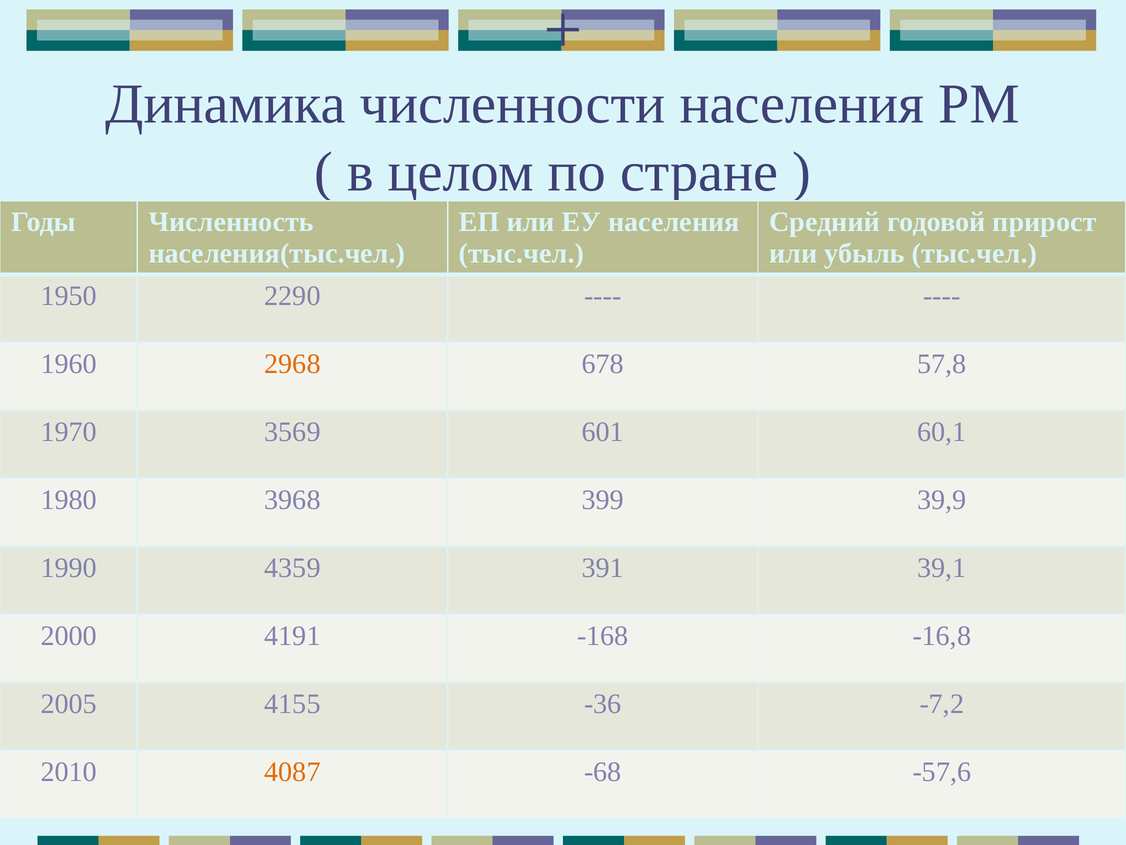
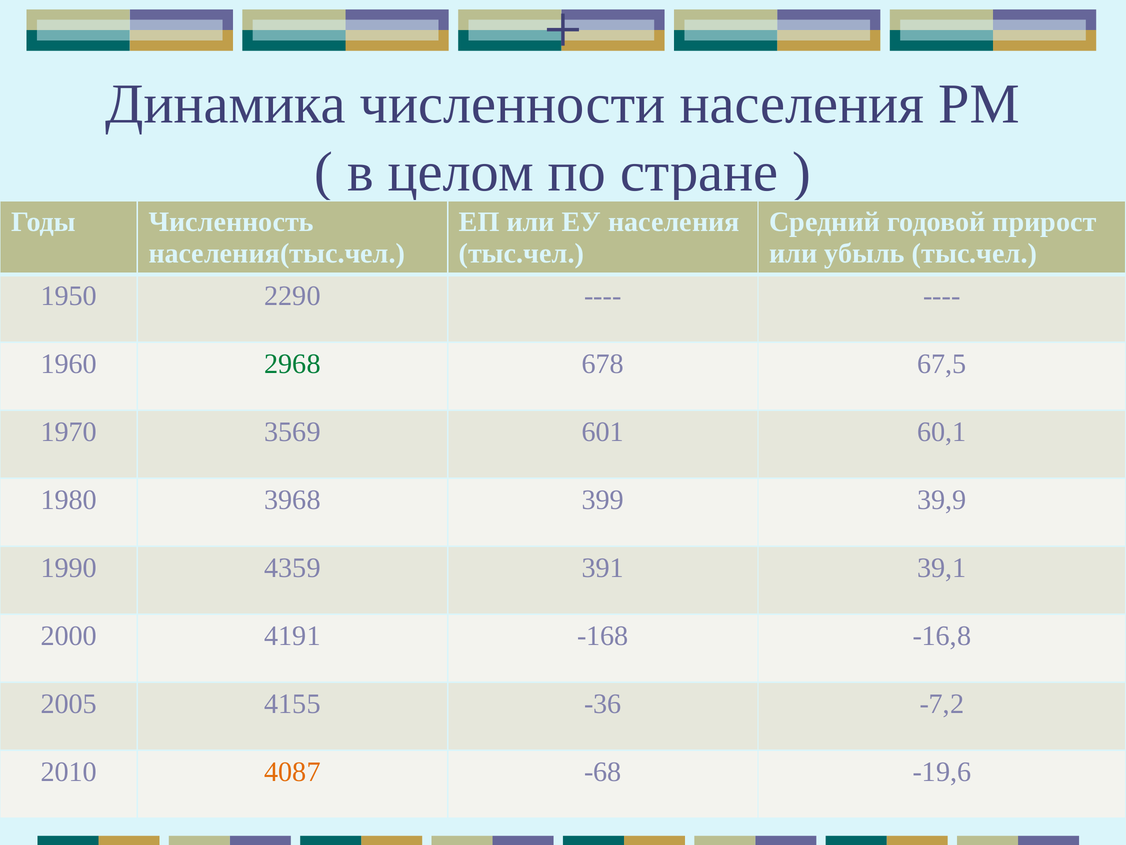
2968 colour: orange -> green (292, 364)
57,8: 57,8 -> 67,5 (942, 364)
-57,6: -57,6 -> -19,6 (942, 771)
